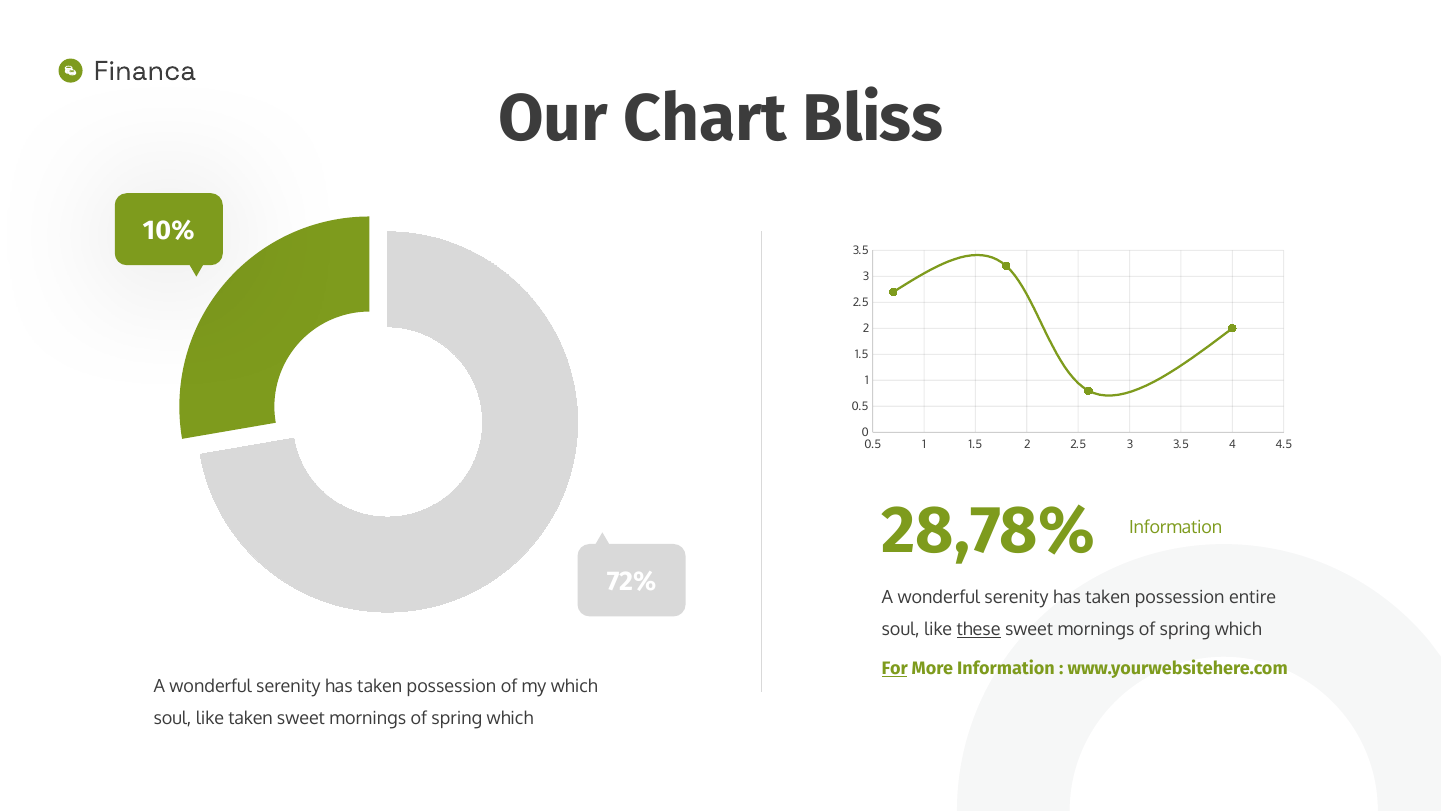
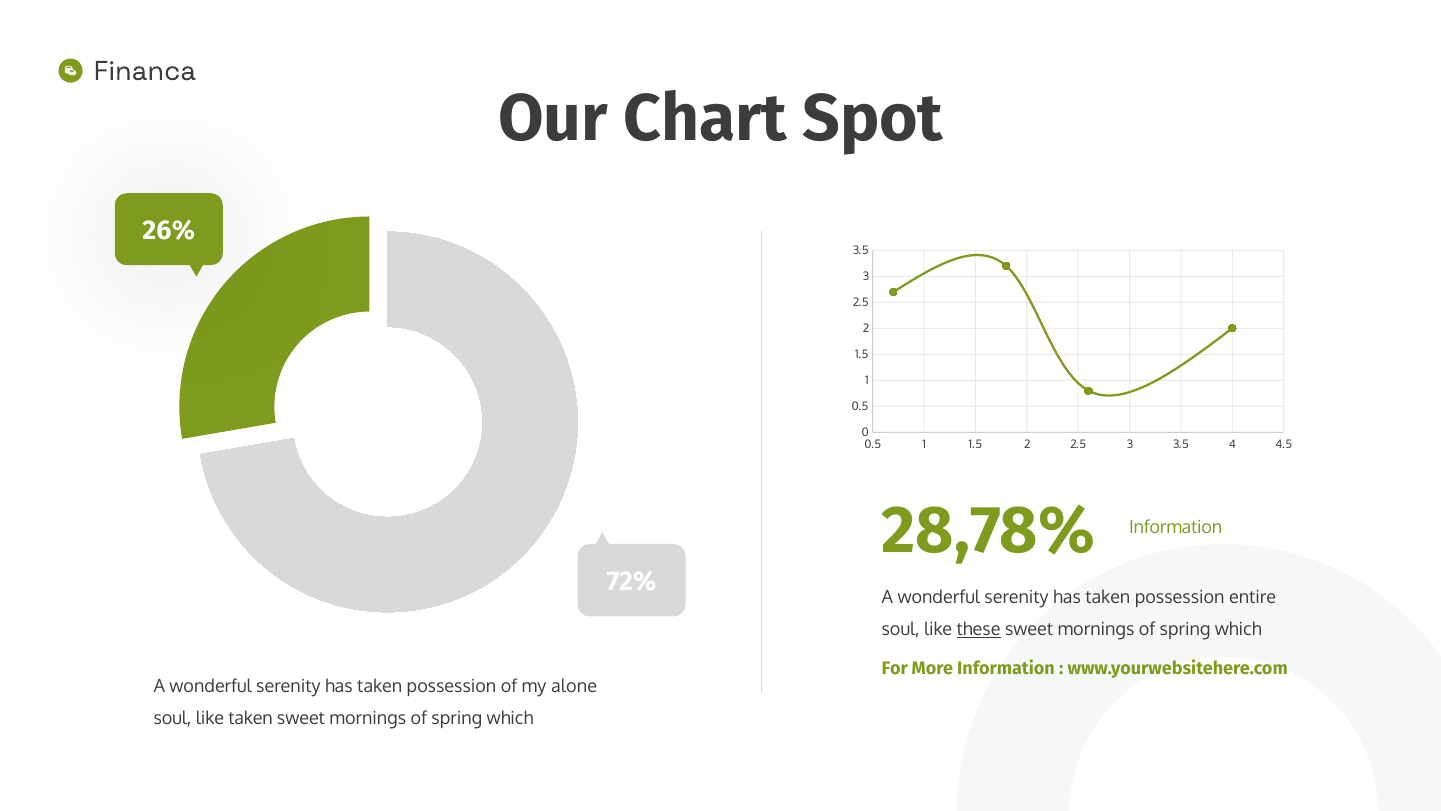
Bliss: Bliss -> Spot (873, 119)
10%: 10% -> 26% (169, 231)
For underline: present -> none (895, 669)
my which: which -> alone (574, 686)
